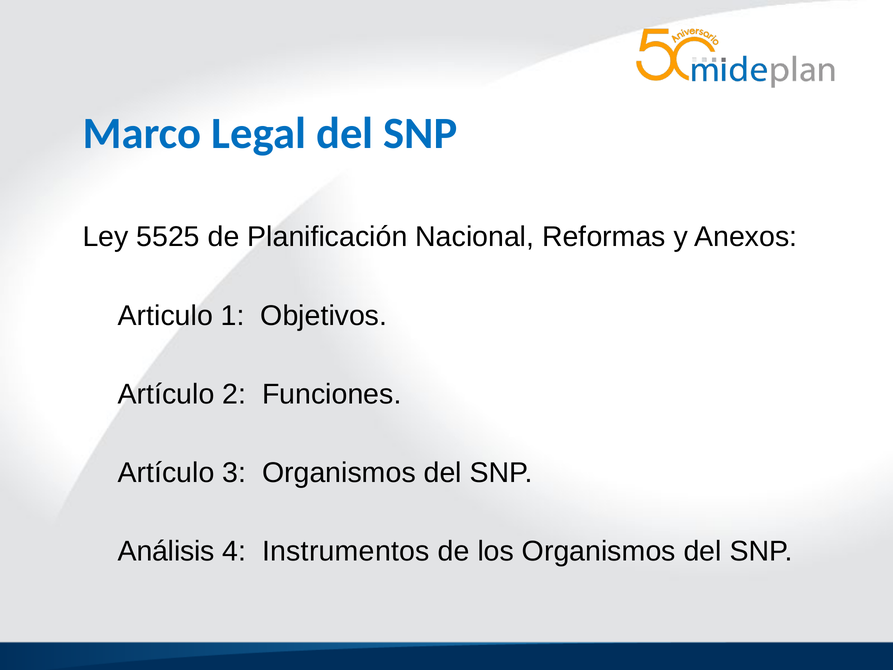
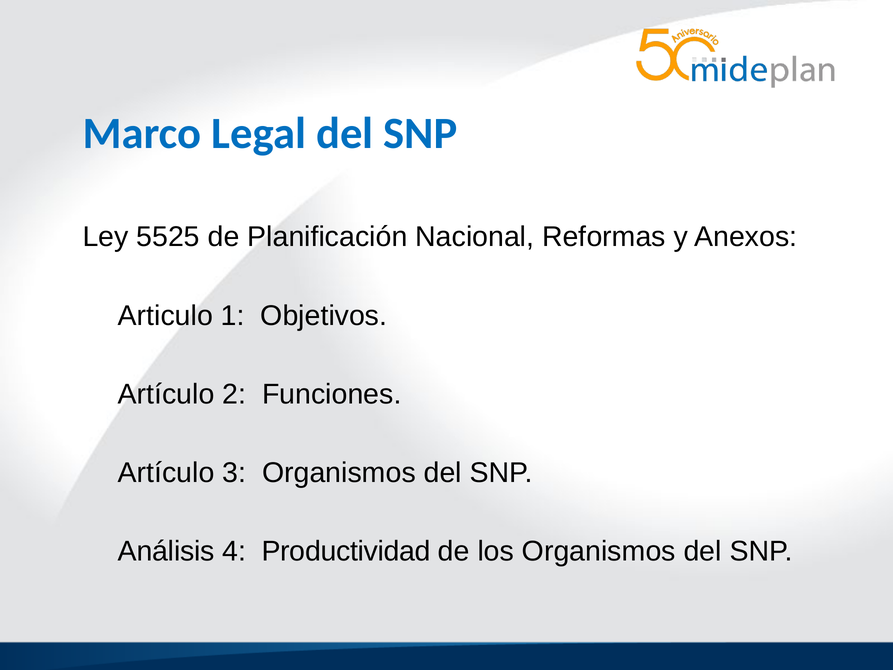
Instrumentos: Instrumentos -> Productividad (346, 551)
